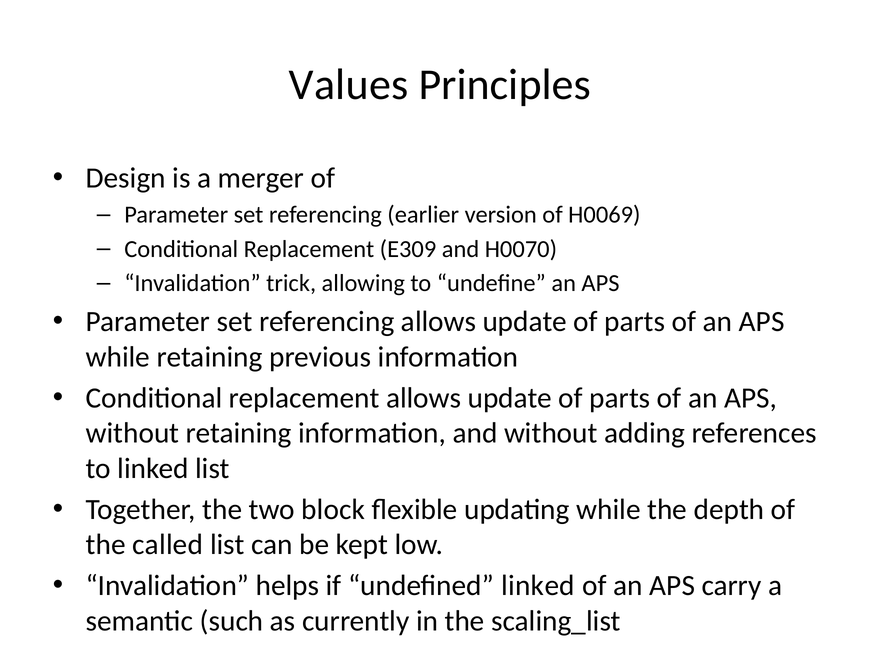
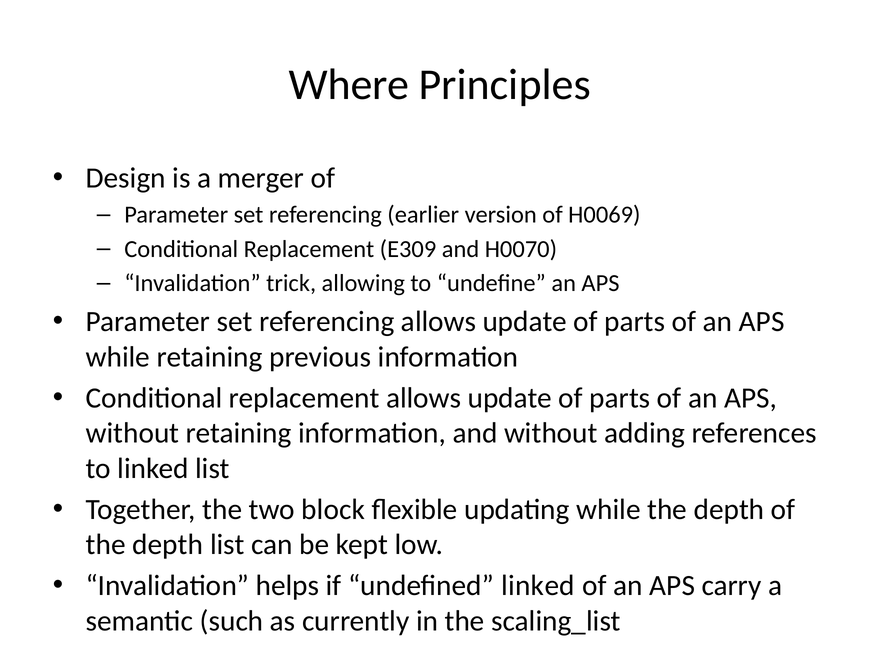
Values: Values -> Where (349, 84)
called: called -> depth (168, 545)
